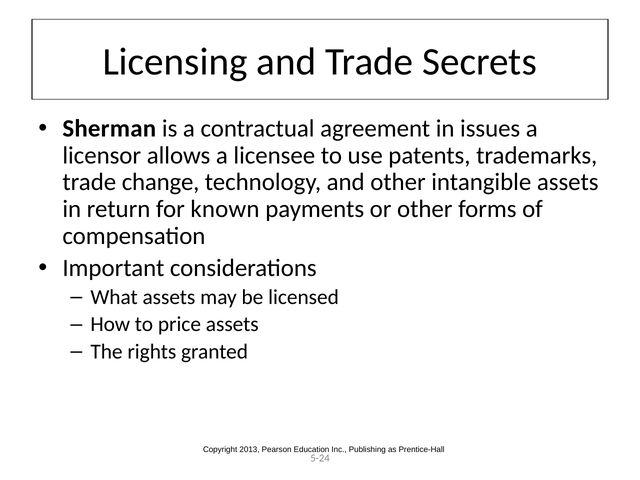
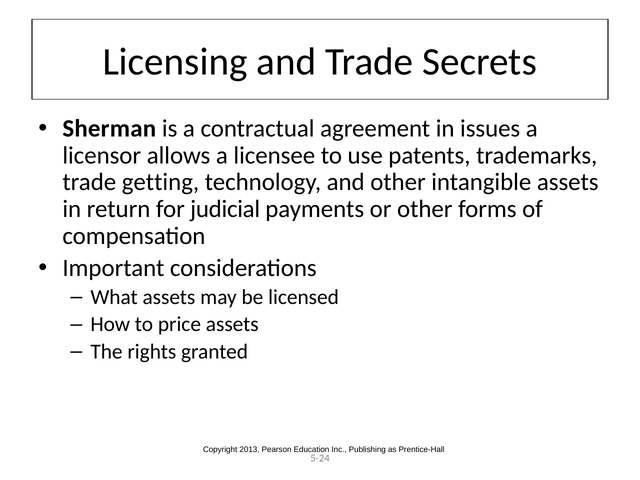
change: change -> getting (160, 182)
known: known -> judicial (225, 209)
